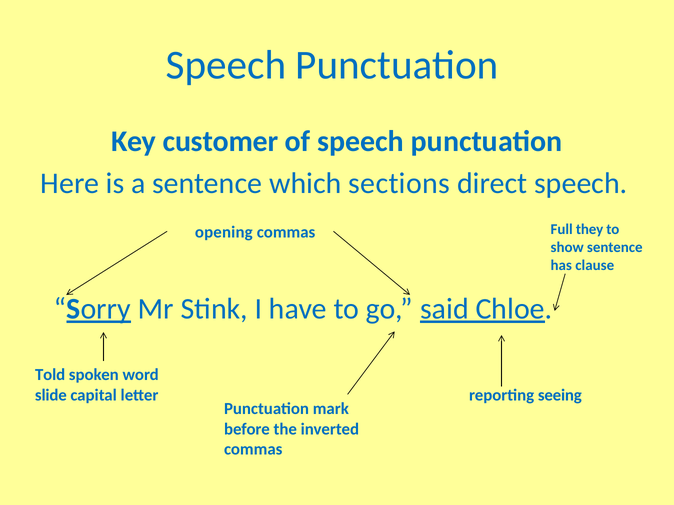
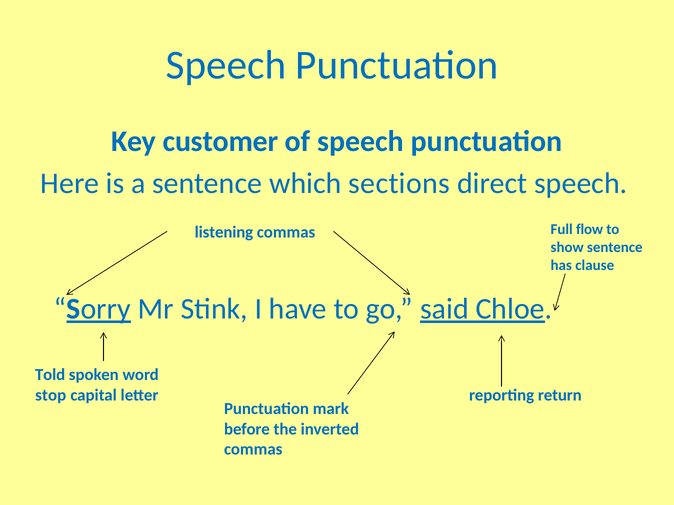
they: they -> flow (590, 230)
opening: opening -> listening (224, 232)
slide: slide -> stop (51, 396)
seeing: seeing -> return (560, 396)
